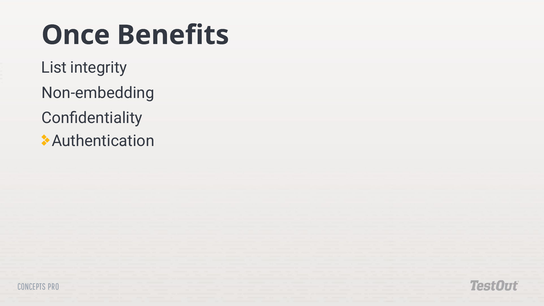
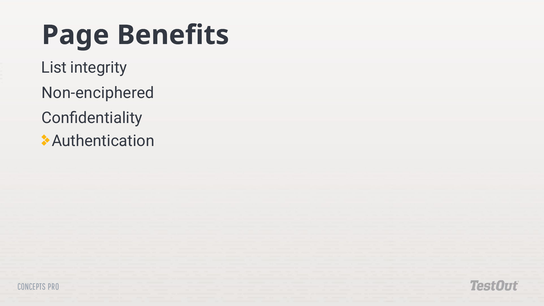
Once: Once -> Page (75, 35)
Non-embedding: Non-embedding -> Non-enciphered (98, 93)
